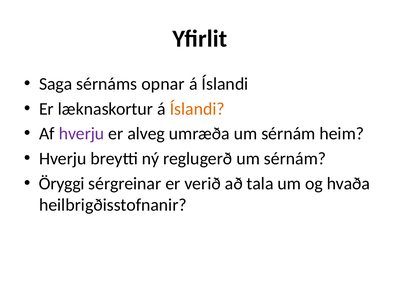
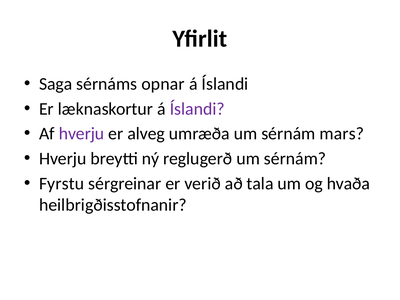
Íslandi colour: orange -> purple (197, 109)
heim: heim -> mars (342, 134)
Öryggi: Öryggi -> Fyrstu (62, 184)
